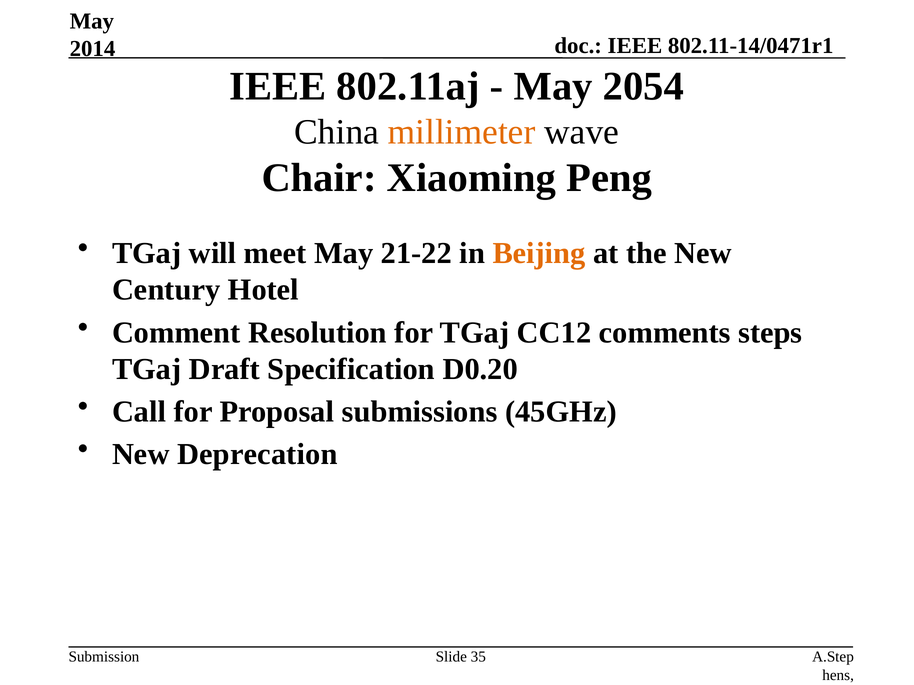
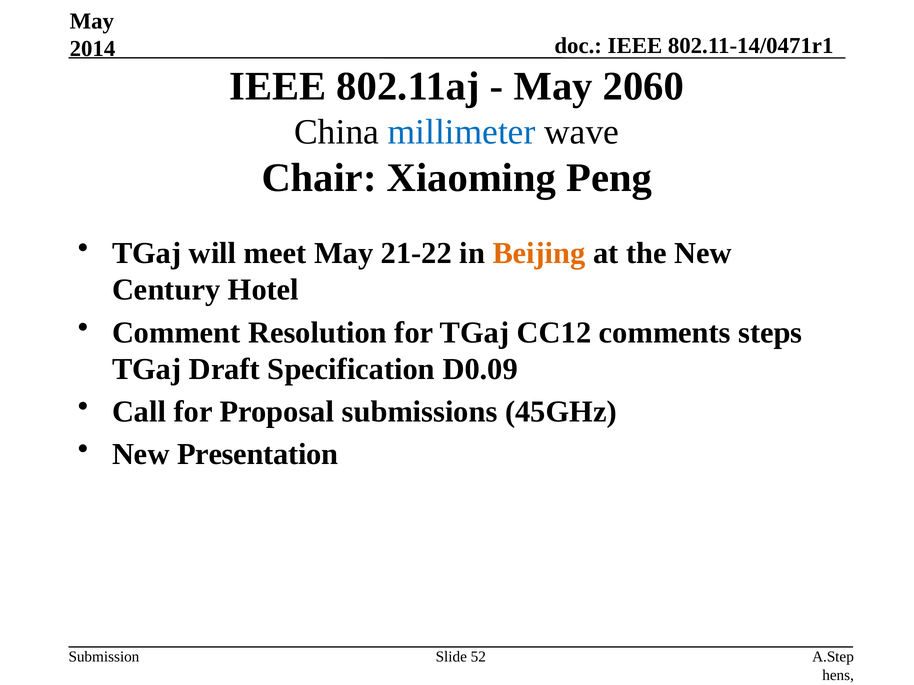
2054: 2054 -> 2060 (643, 87)
millimeter colour: orange -> blue (462, 132)
D0.20: D0.20 -> D0.09 (480, 369)
Deprecation: Deprecation -> Presentation (258, 455)
35: 35 -> 52 (478, 657)
